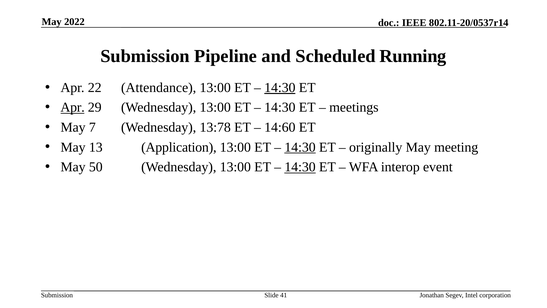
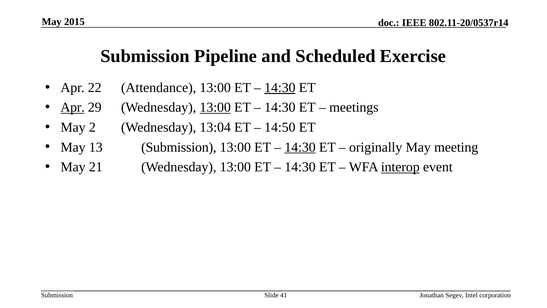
2022: 2022 -> 2015 (74, 22)
Running: Running -> Exercise (413, 56)
13:00 underline: none -> present (215, 107)
7: 7 -> 2 (92, 127)
13:78: 13:78 -> 13:04 (215, 127)
14:60: 14:60 -> 14:50 (280, 127)
13 Application: Application -> Submission (179, 147)
50: 50 -> 21 (96, 167)
14:30 underline: present -> none (300, 167)
interop underline: none -> present (400, 167)
